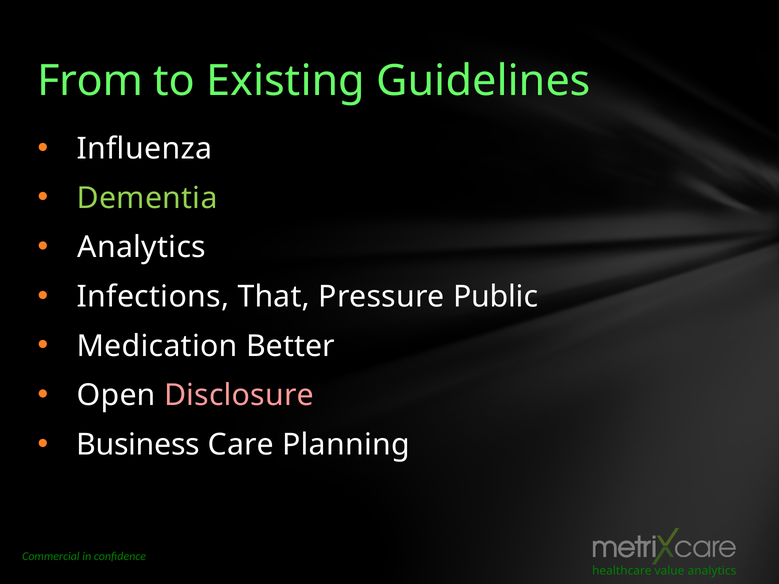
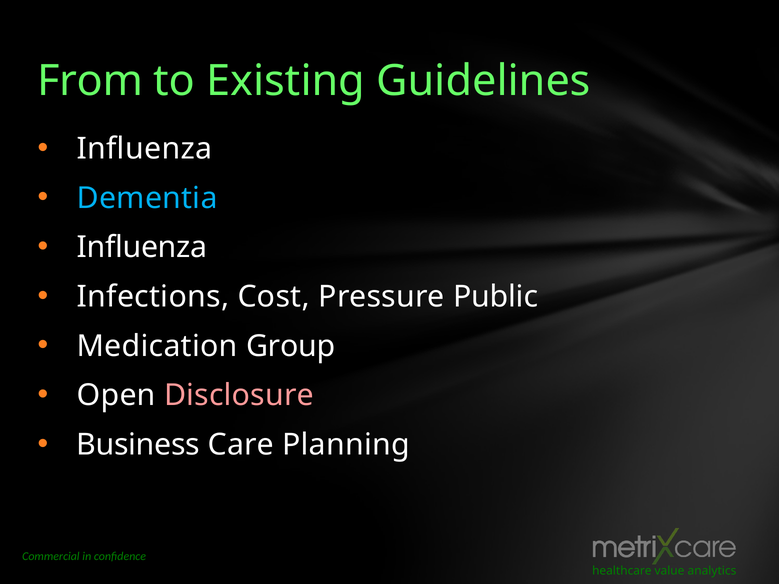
Dementia colour: light green -> light blue (147, 198)
Analytics: Analytics -> Influenza (142, 248)
That: That -> Cost (274, 297)
Better: Better -> Group (291, 346)
